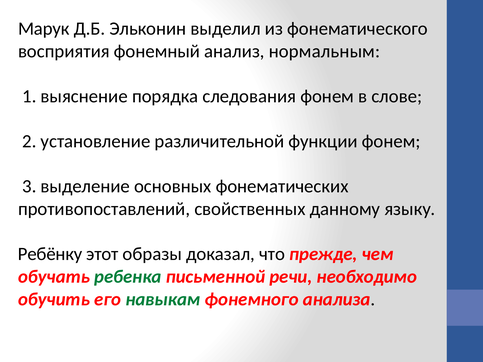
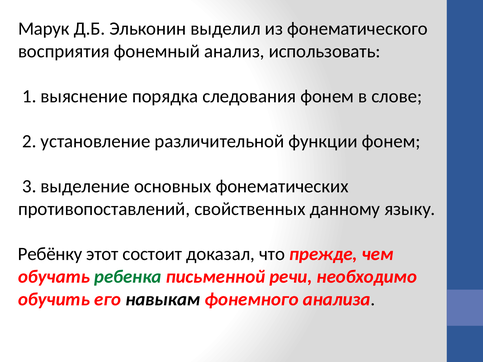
нормальным: нормальным -> использовать (325, 51)
образы: образы -> состоит (152, 254)
навыкам colour: green -> black (163, 299)
